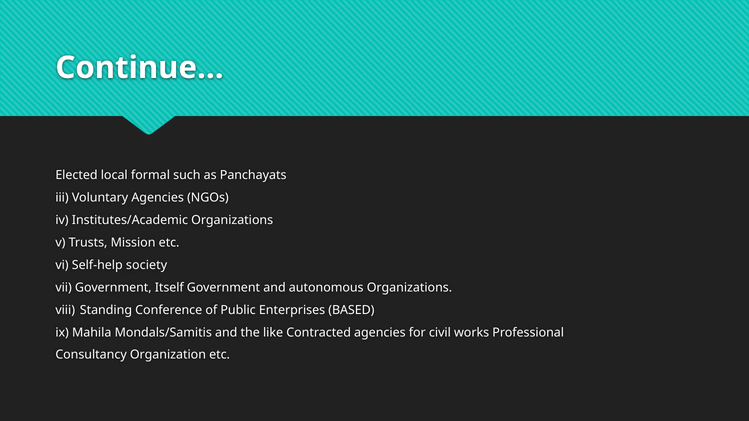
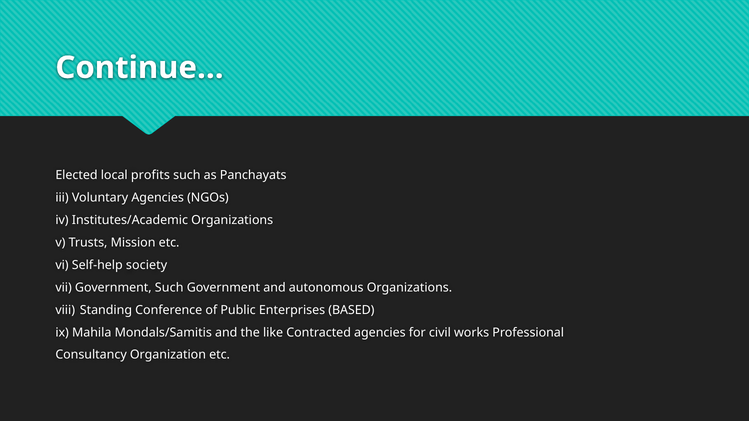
formal: formal -> profits (150, 175)
Government Itself: Itself -> Such (169, 288)
